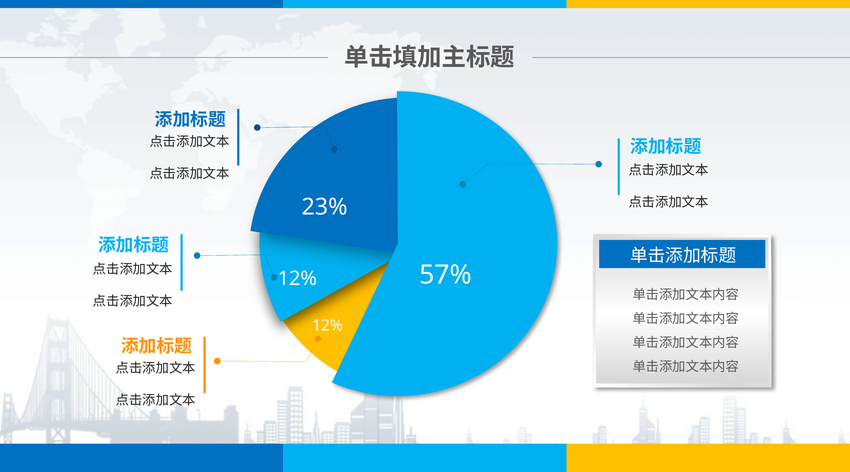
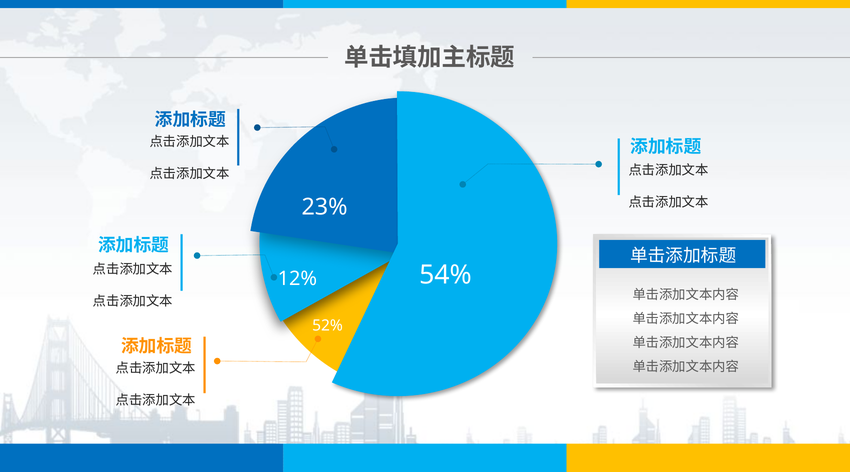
57%: 57% -> 54% (445, 275)
12%: 12% -> 52% (328, 326)
